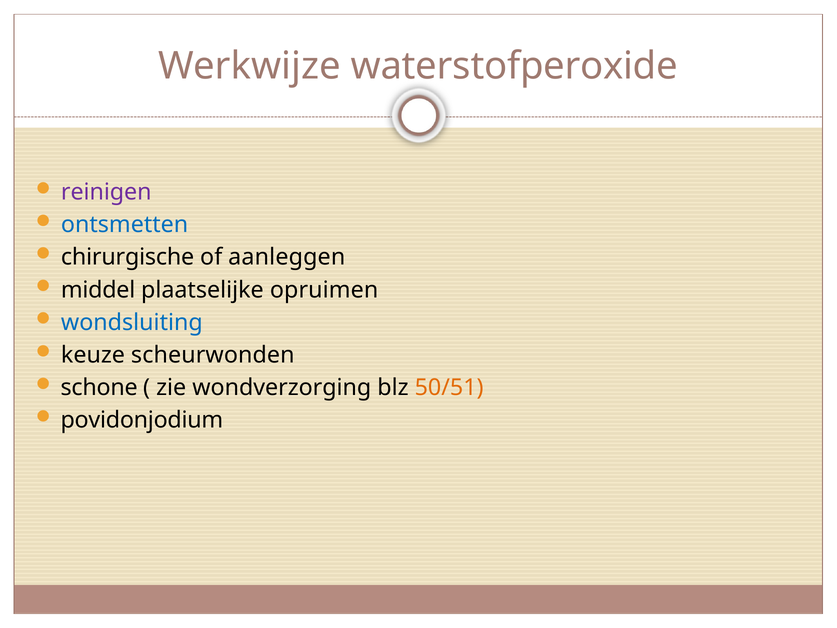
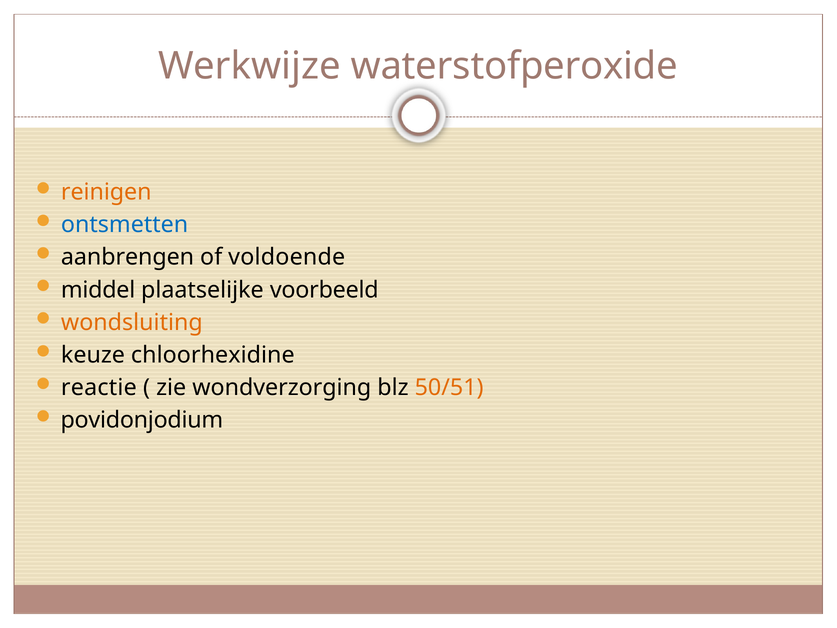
reinigen colour: purple -> orange (106, 192)
chirurgische: chirurgische -> aanbrengen (128, 257)
aanleggen: aanleggen -> voldoende (287, 257)
opruimen: opruimen -> voorbeeld (324, 290)
wondsluiting colour: blue -> orange (132, 322)
scheurwonden: scheurwonden -> chloorhexidine (213, 355)
schone: schone -> reactie (99, 387)
